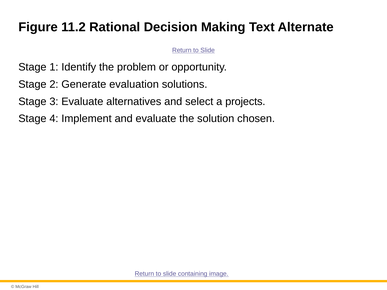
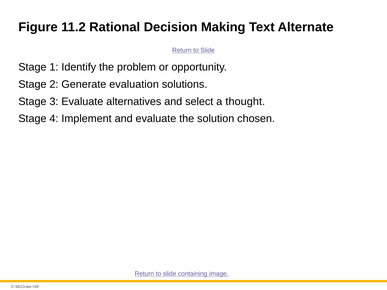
projects: projects -> thought (245, 102)
